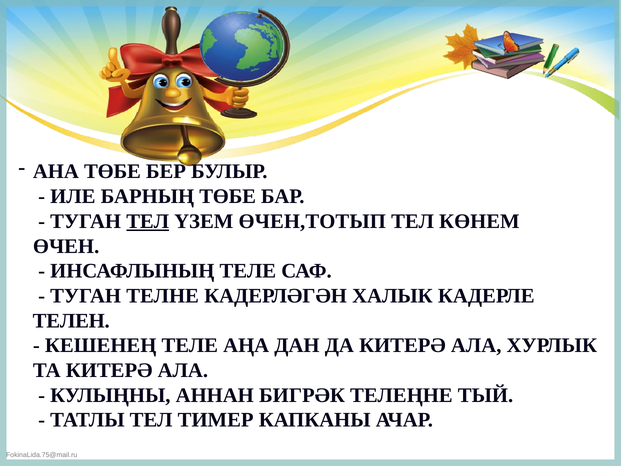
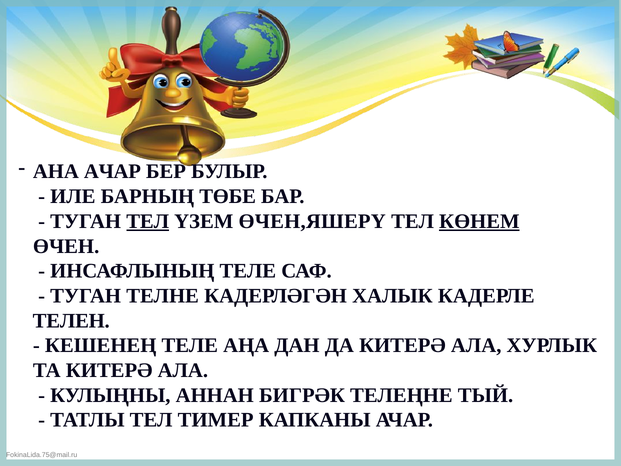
АНА ТӨБЕ: ТӨБЕ -> АЧАР (112, 172)
ӨЧЕН,ТОТЫП: ӨЧЕН,ТОТЫП -> ӨЧЕН,ЯШЕРҮ (312, 221)
КӨНЕМ underline: none -> present (479, 221)
